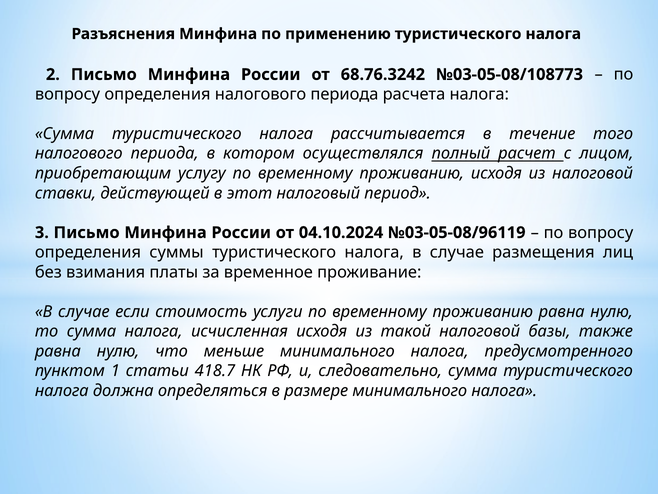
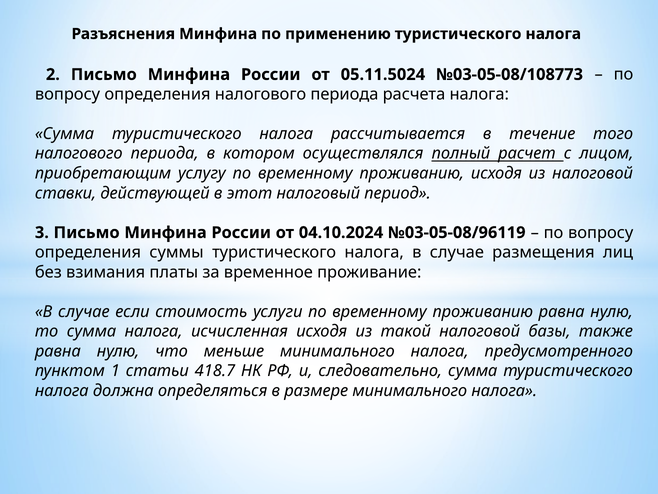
68.76.3242: 68.76.3242 -> 05.11.5024 (383, 74)
